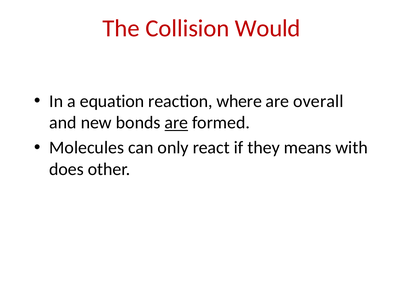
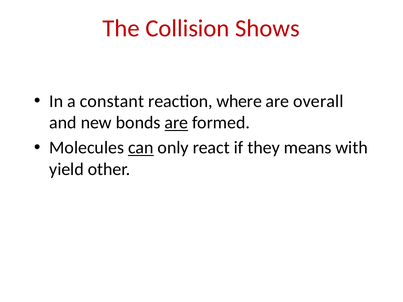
Would: Would -> Shows (268, 29)
equation: equation -> constant (112, 101)
can underline: none -> present (141, 148)
does: does -> yield (67, 169)
